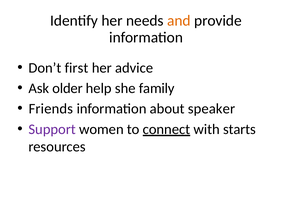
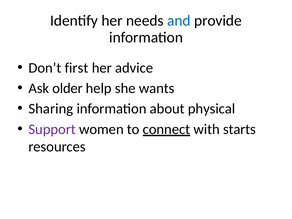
and colour: orange -> blue (179, 21)
family: family -> wants (157, 88)
Friends: Friends -> Sharing (51, 109)
speaker: speaker -> physical (212, 109)
